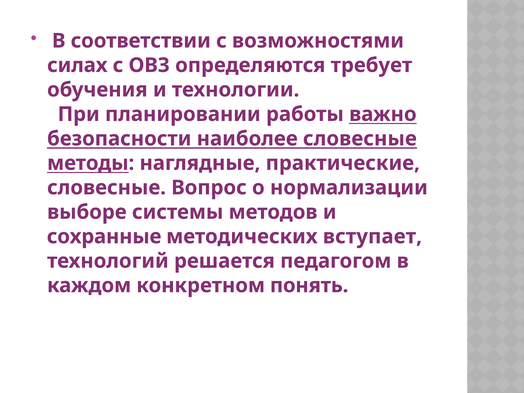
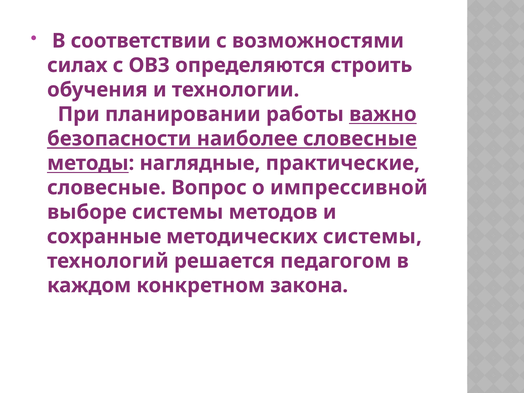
требует: требует -> строить (372, 65)
нормализации: нормализации -> импрессивной (349, 188)
методических вступает: вступает -> системы (372, 237)
понять: понять -> закона (309, 285)
